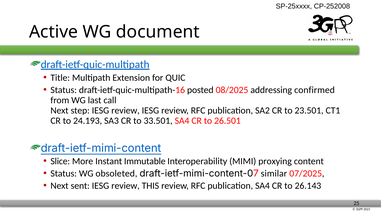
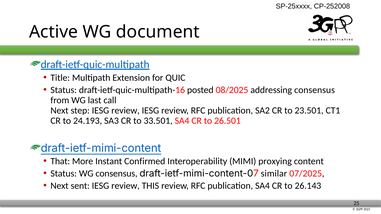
addressing confirmed: confirmed -> consensus (315, 90)
Slice: Slice -> That (60, 161)
Immutable: Immutable -> Confirmed (145, 161)
WG obsoleted: obsoleted -> consensus (116, 174)
